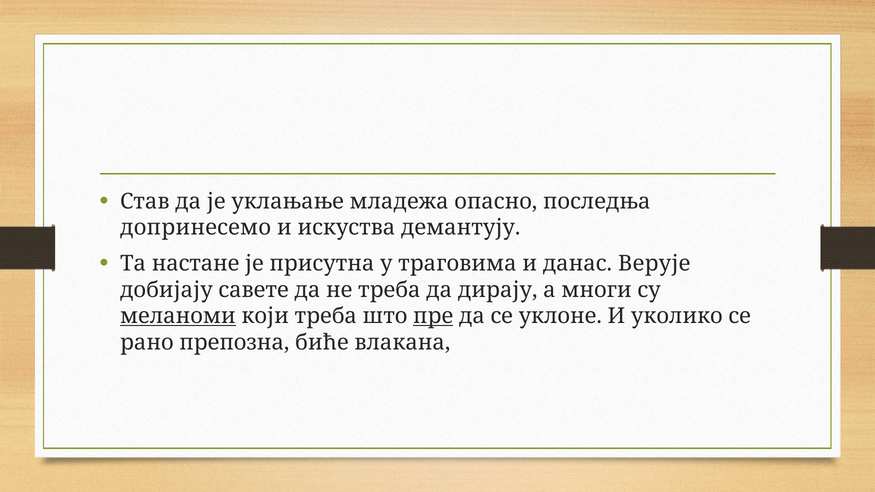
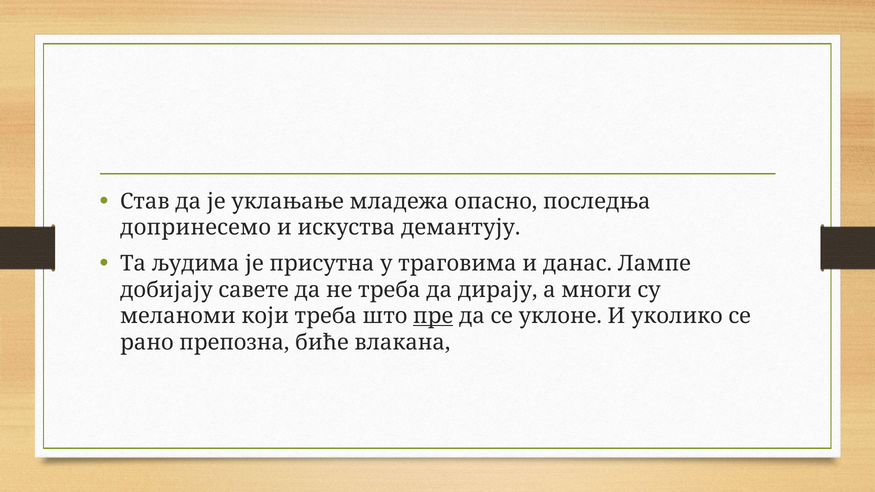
настане: настане -> људима (196, 264)
Верује: Верује -> Лампе (654, 264)
меланоми underline: present -> none (178, 316)
